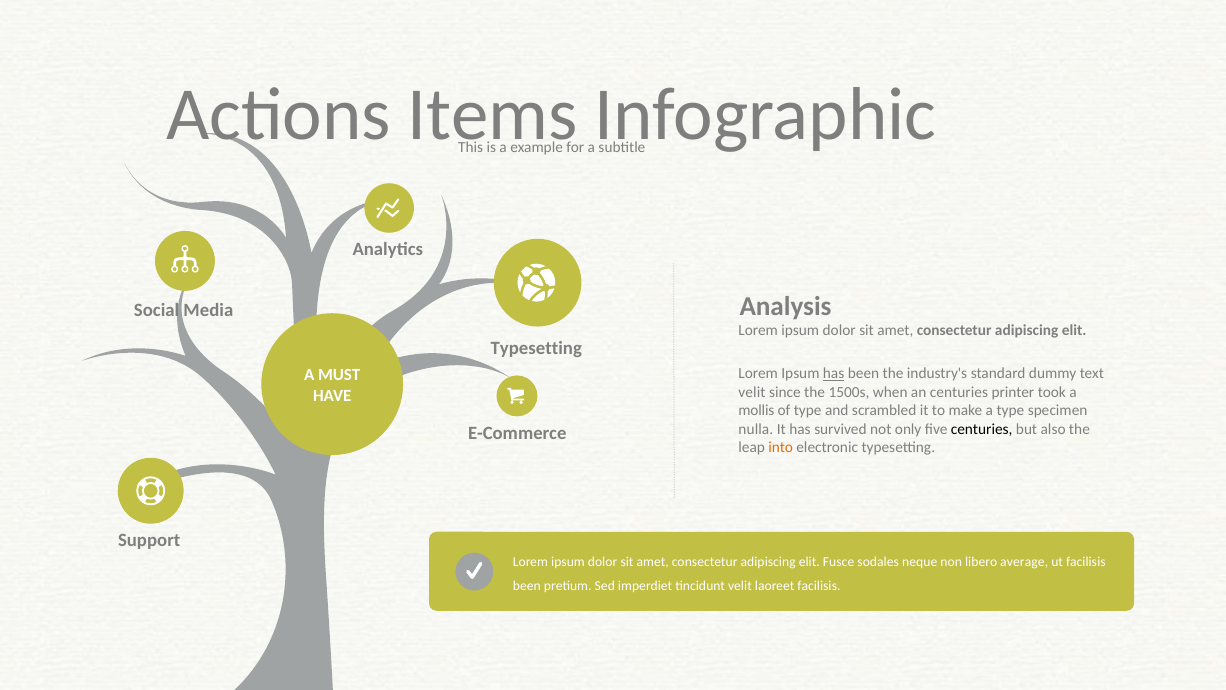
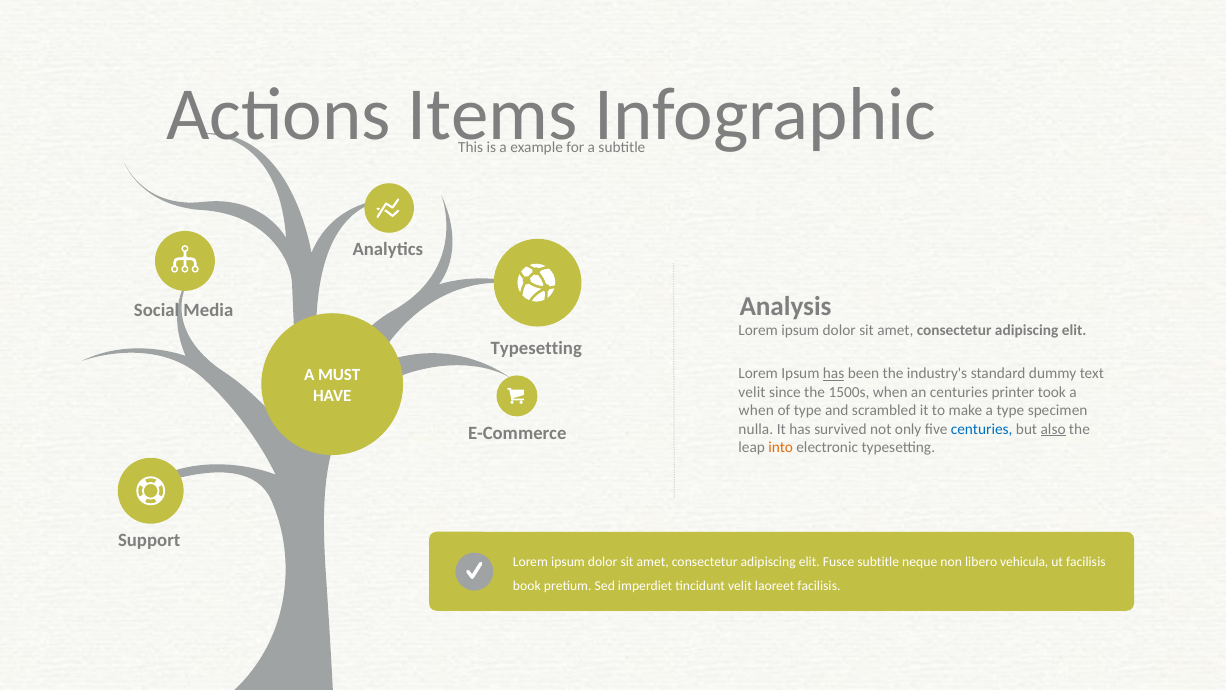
mollis: mollis -> when (756, 410)
centuries colour: black -> blue (982, 429)
also underline: none -> present (1053, 429)
Fusce sodales: sodales -> subtitle (878, 561)
average: average -> vehicula (1024, 561)
been: been -> book (527, 586)
